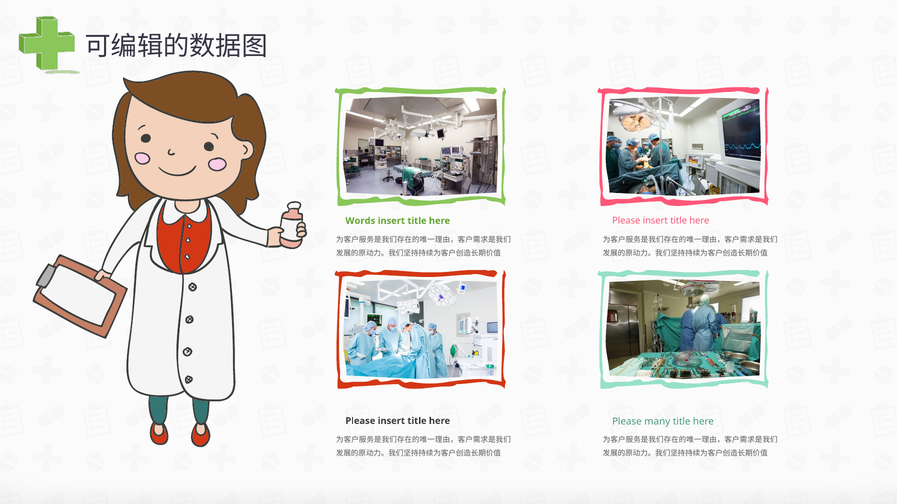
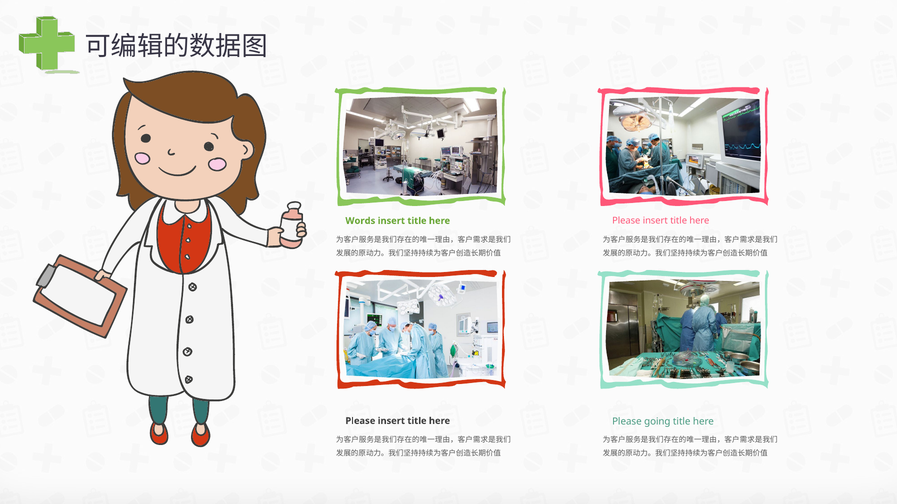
many: many -> going (657, 422)
